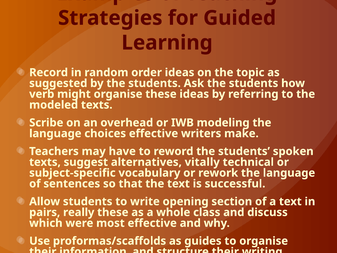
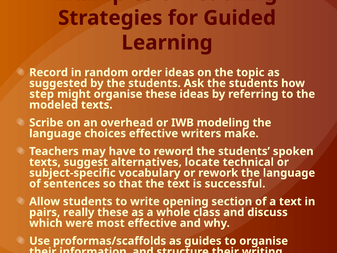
verb: verb -> step (42, 94)
vitally: vitally -> locate (202, 162)
